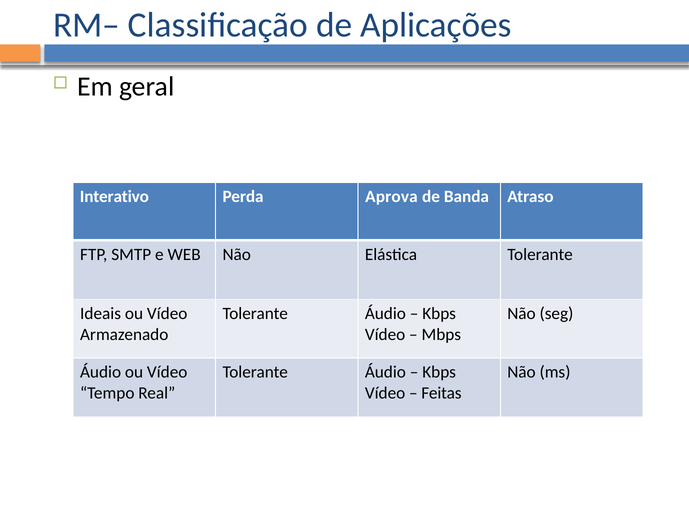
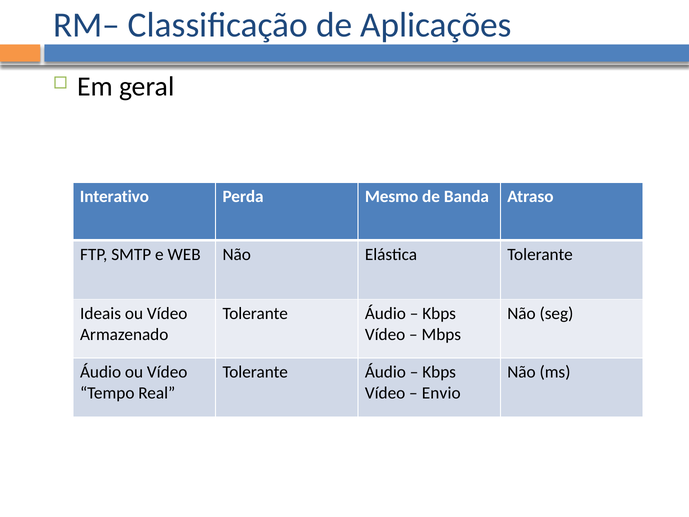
Aprova: Aprova -> Mesmo (392, 197)
Feitas: Feitas -> Envio (441, 393)
